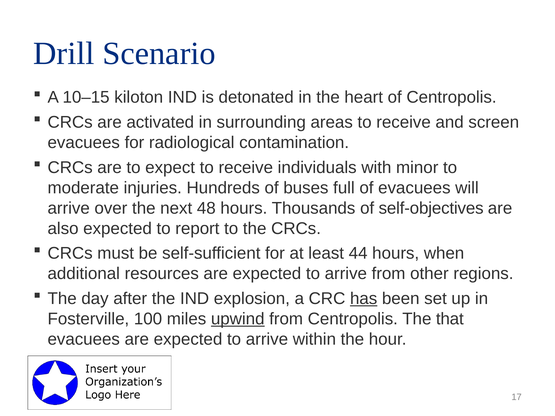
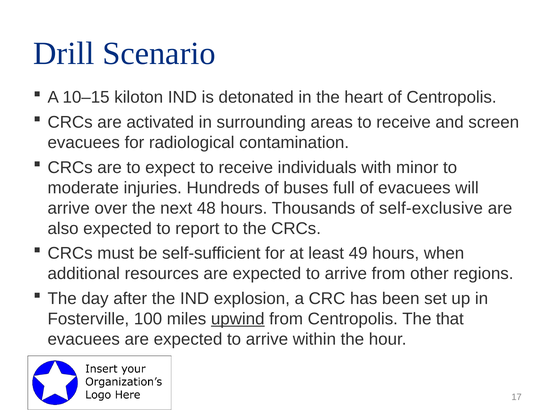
self-objectives: self-objectives -> self-exclusive (431, 208)
44: 44 -> 49 (358, 254)
has underline: present -> none (364, 299)
